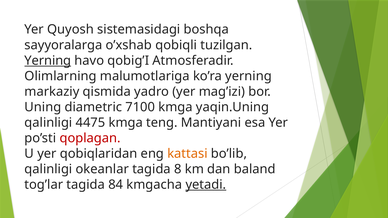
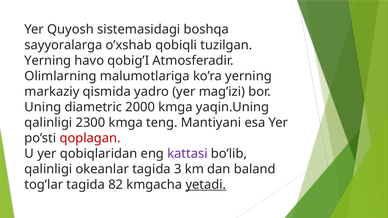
Yerning underline: present -> none (48, 61)
7100: 7100 -> 2000 (140, 107)
4475: 4475 -> 2300 (90, 123)
kattasi colour: orange -> purple (187, 154)
8: 8 -> 3 (178, 169)
84: 84 -> 82 (116, 185)
